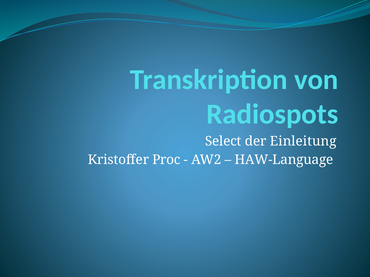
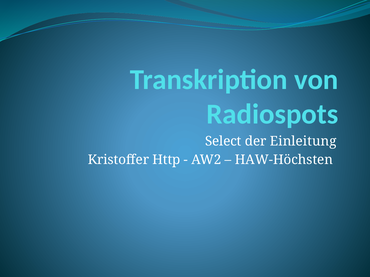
Proc: Proc -> Http (166, 160)
HAW-Language: HAW-Language -> HAW-Höchsten (284, 160)
